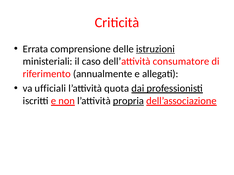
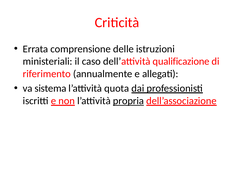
istruzioni underline: present -> none (155, 49)
consumatore: consumatore -> qualificazione (181, 62)
ufficiali: ufficiali -> sistema (50, 89)
